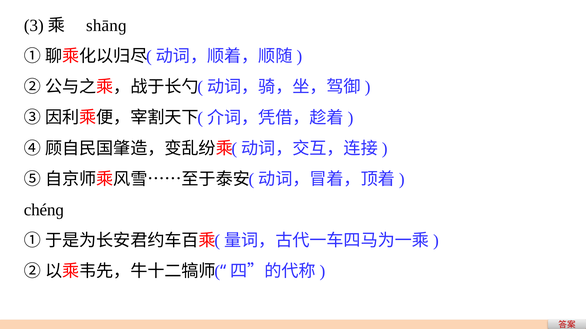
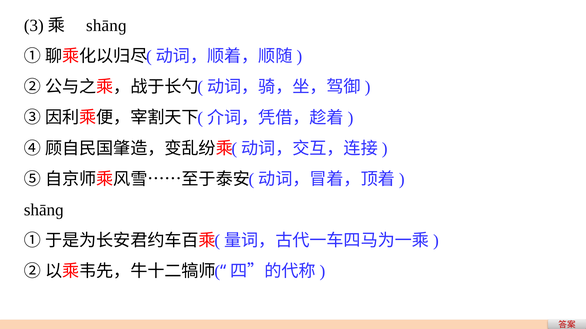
chénɡ: chénɡ -> shānɡ (44, 210)
